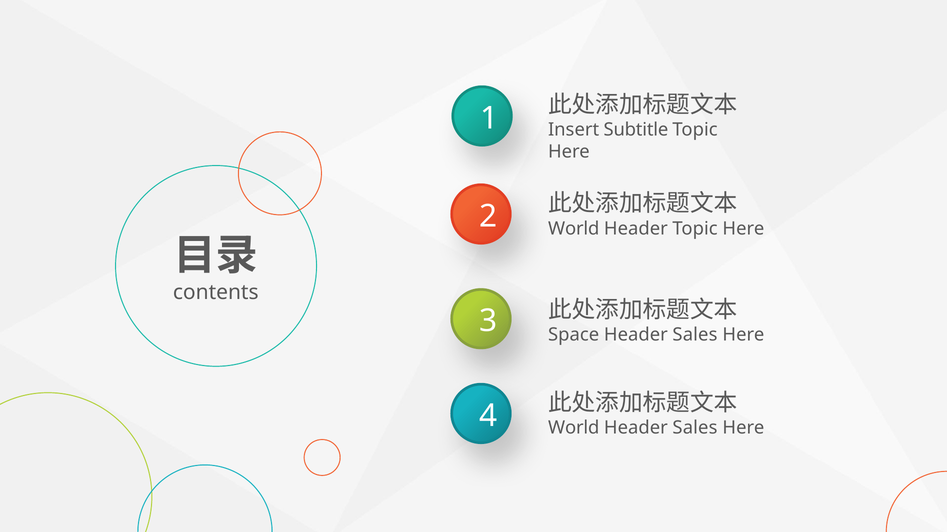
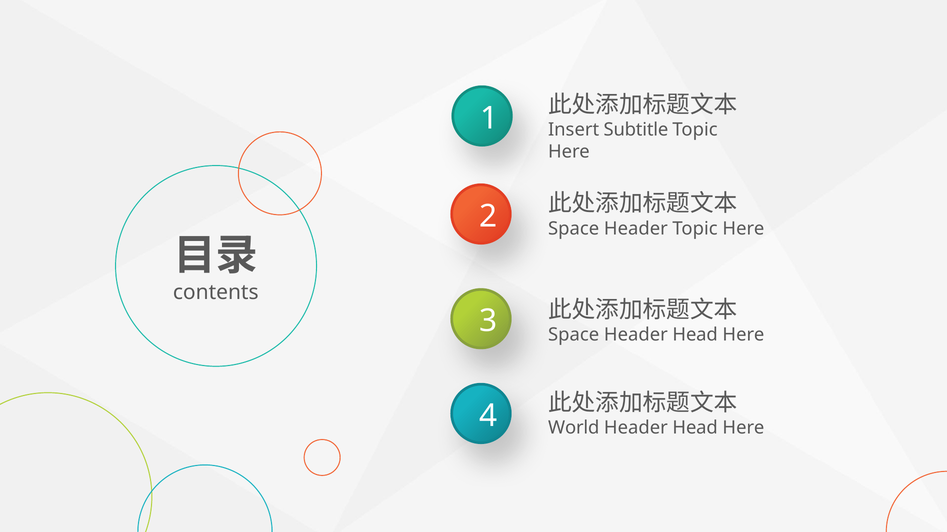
World: World -> Space (574, 229)
Sales: Sales -> Head (695, 335)
Sales: Sales -> Head (695, 428)
